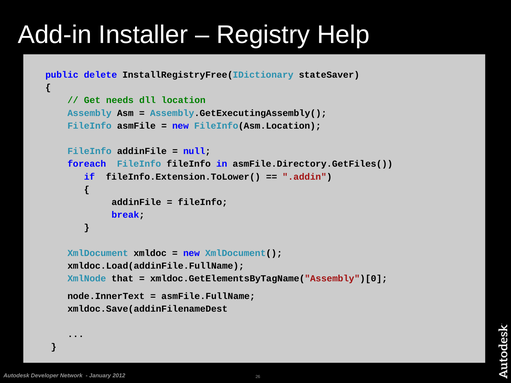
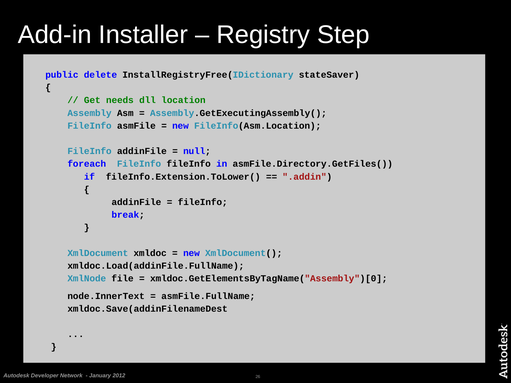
Help: Help -> Step (343, 35)
that: that -> file (123, 279)
